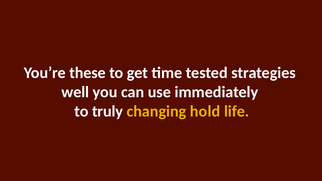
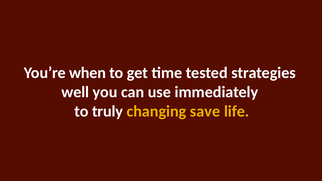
these: these -> when (88, 73)
hold: hold -> save (205, 111)
